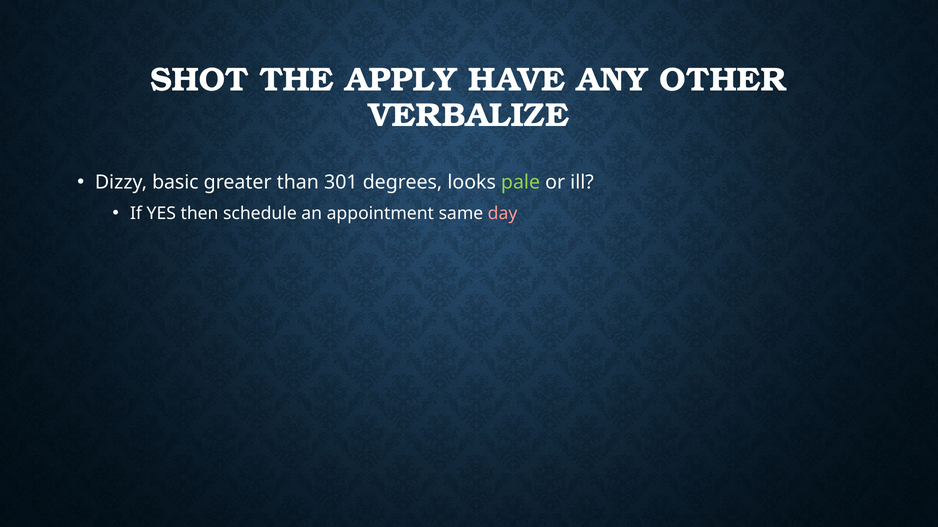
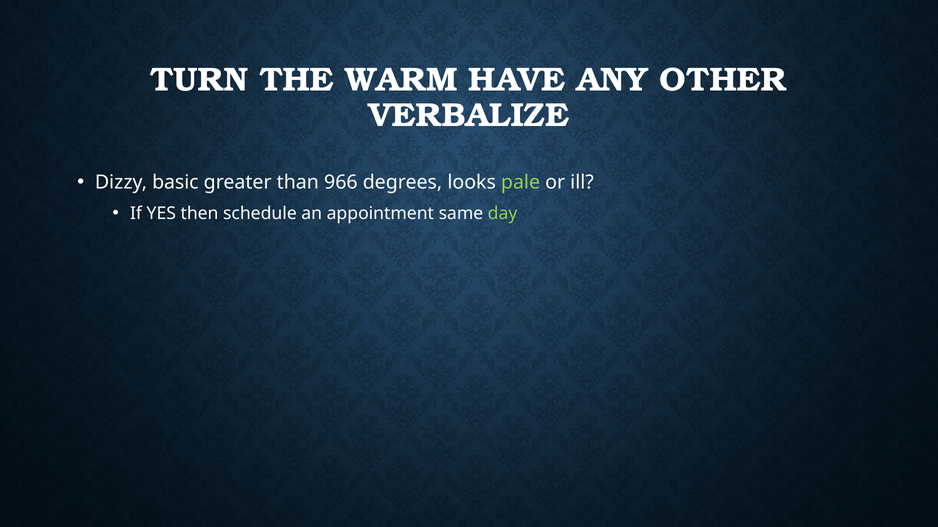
SHOT: SHOT -> TURN (199, 80)
APPLY: APPLY -> WARM (401, 80)
301: 301 -> 966 (341, 183)
day colour: pink -> light green (503, 214)
